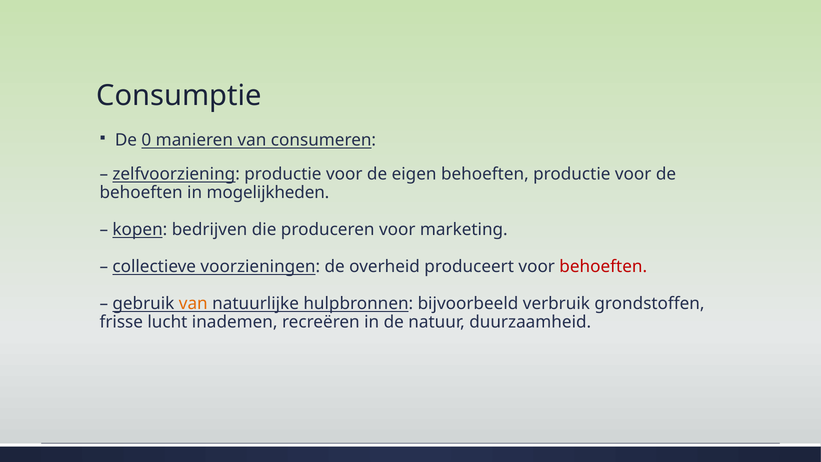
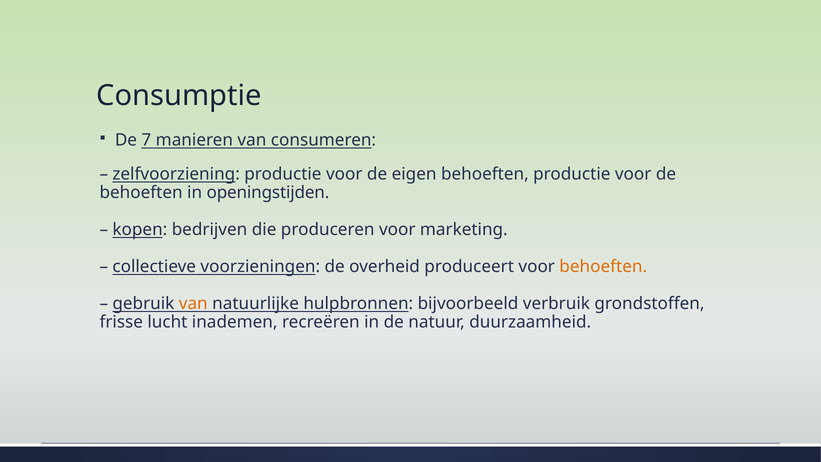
0: 0 -> 7 (146, 140)
mogelijkheden: mogelijkheden -> openingstijden (268, 193)
behoeften colour: red -> orange (603, 267)
